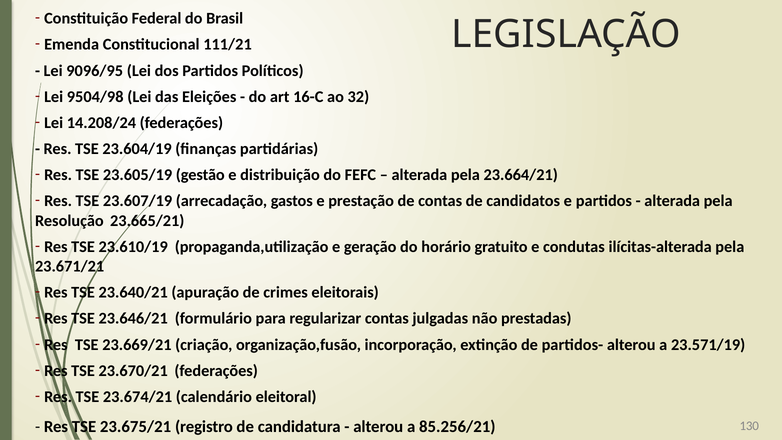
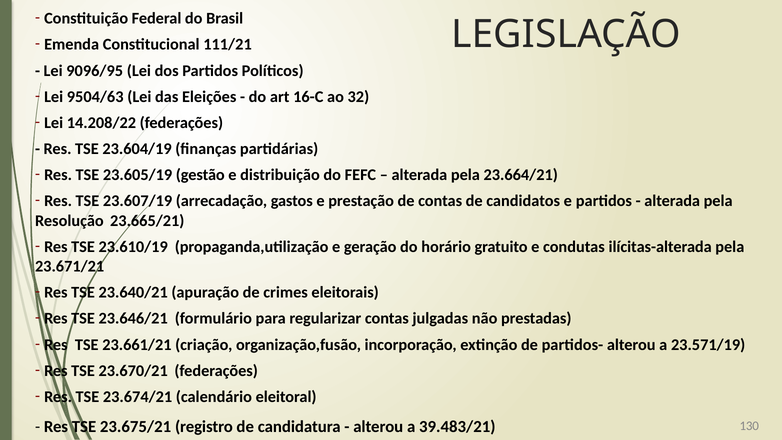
9504/98: 9504/98 -> 9504/63 (95, 97)
14.208/24: 14.208/24 -> 14.208/22 (101, 123)
23.669/21: 23.669/21 -> 23.661/21 (137, 345)
85.256/21: 85.256/21 -> 39.483/21 (457, 426)
